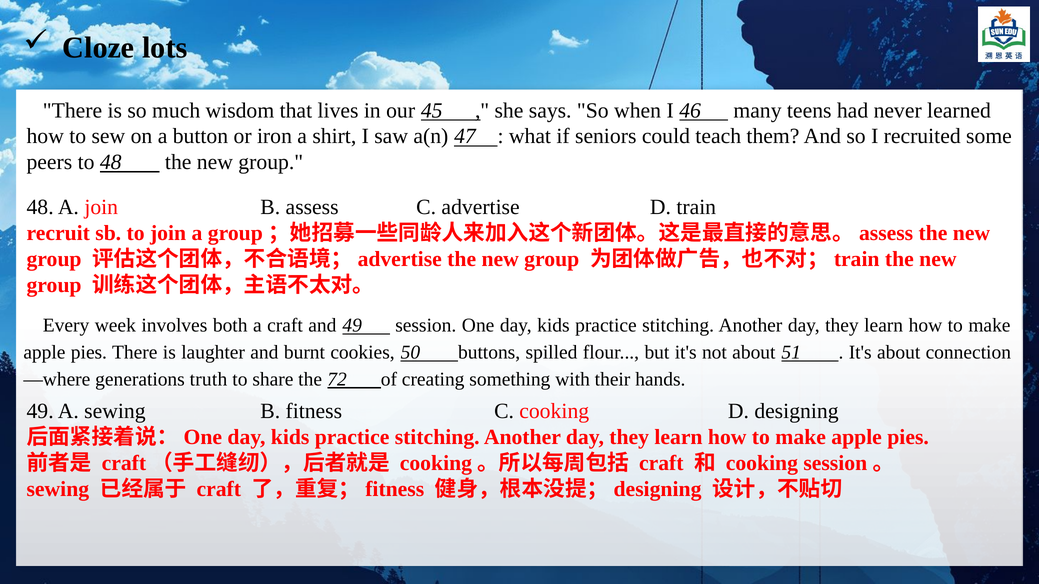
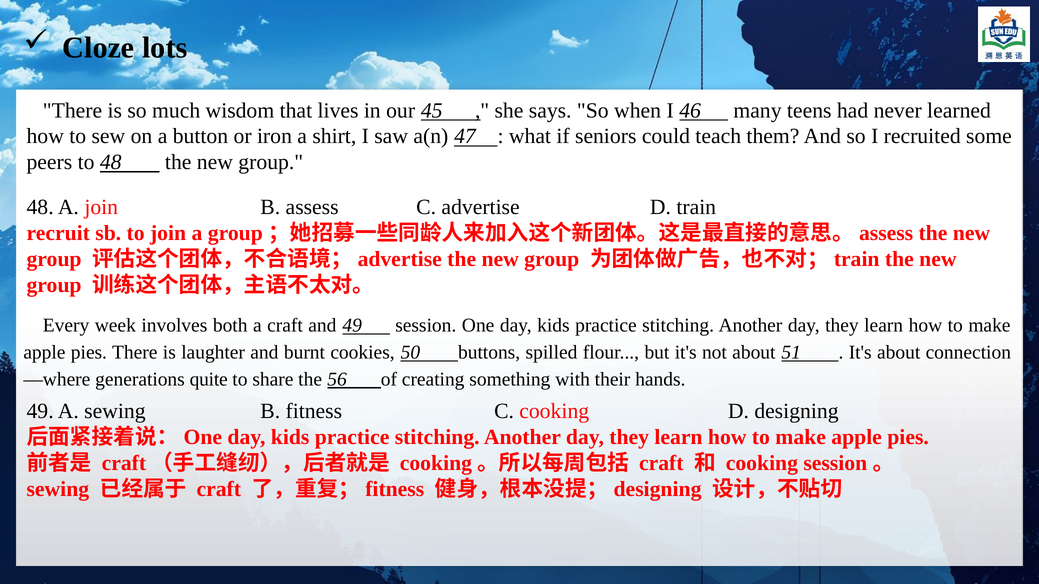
truth: truth -> quite (209, 379)
72: 72 -> 56 (337, 379)
